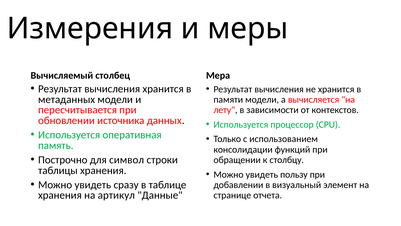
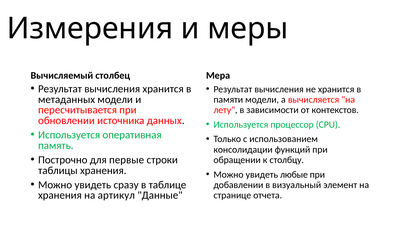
символ: символ -> первые (127, 160)
пользу: пользу -> любые (294, 174)
